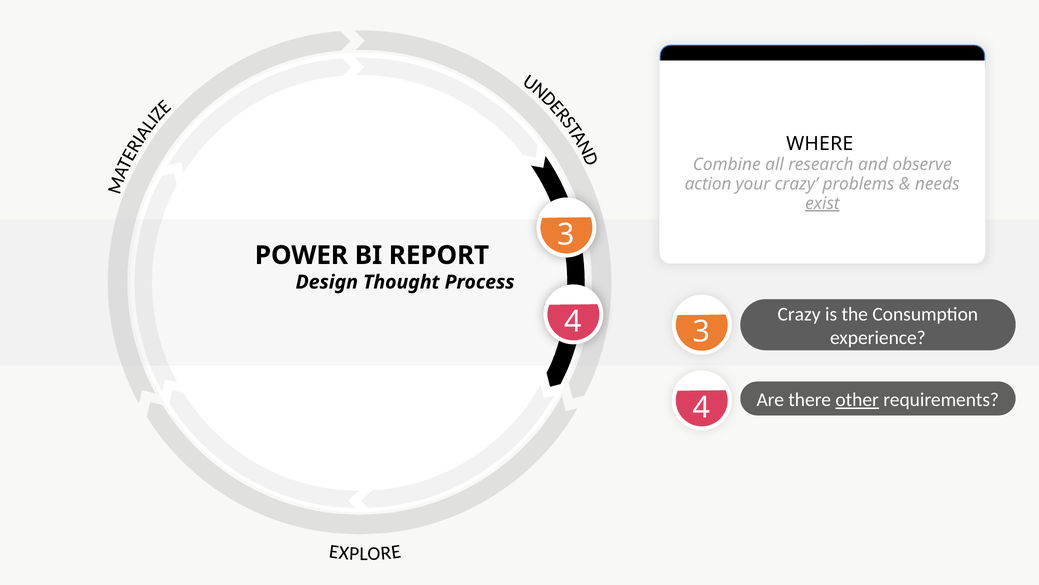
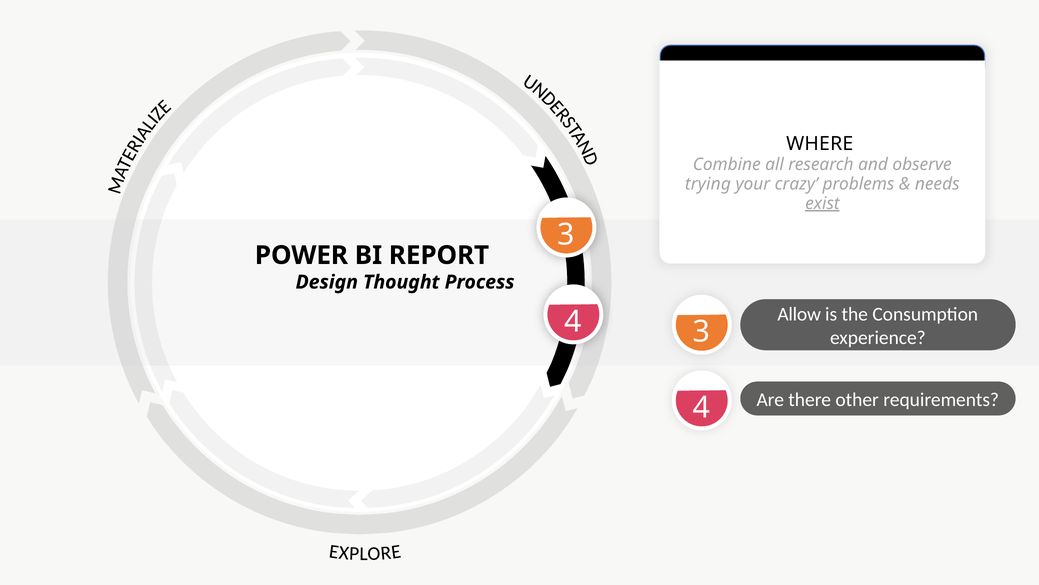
action: action -> trying (708, 184)
4 Crazy: Crazy -> Allow (799, 314)
other underline: present -> none (857, 399)
